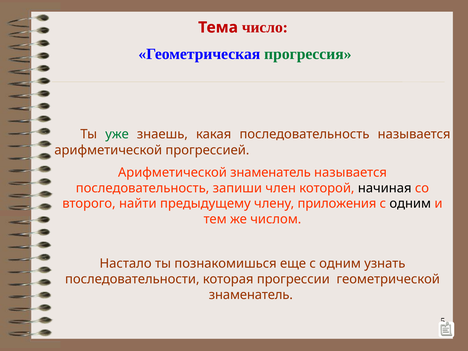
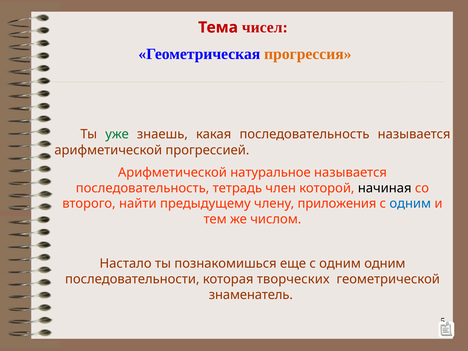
число: число -> чисел (265, 27)
прогрессия colour: green -> orange (308, 54)
Арифметической знаменатель: знаменатель -> натуральное (270, 172)
запиши: запиши -> тетрадь (237, 188)
одним colour: black -> blue (410, 204)
одним узнать: узнать -> одним (385, 264)
прогрессии: прогрессии -> творческих (293, 279)
